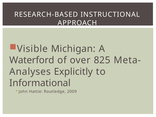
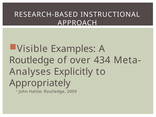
Michigan: Michigan -> Examples (73, 49)
Waterford: Waterford -> Routledge (32, 60)
825: 825 -> 434 (102, 60)
Informational: Informational -> Appropriately (40, 83)
